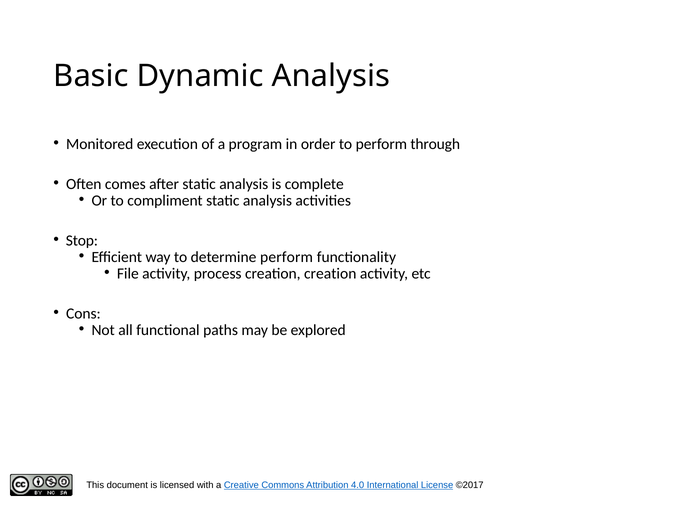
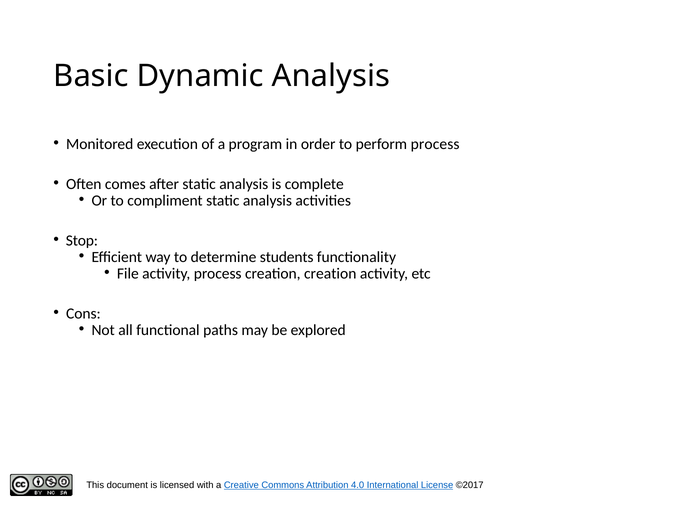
perform through: through -> process (435, 144)
determine perform: perform -> students (287, 257)
